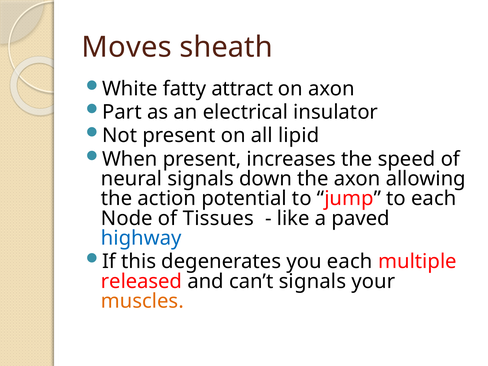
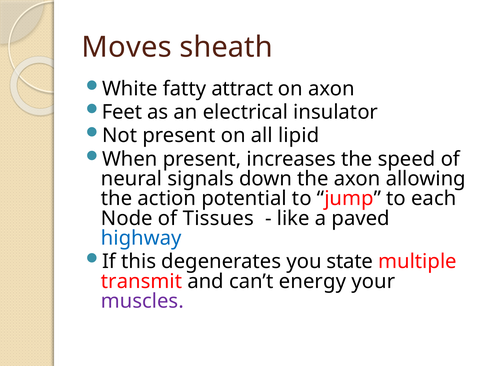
Part: Part -> Feet (122, 112)
you each: each -> state (350, 262)
released: released -> transmit (142, 281)
can’t signals: signals -> energy (312, 281)
muscles colour: orange -> purple (142, 301)
